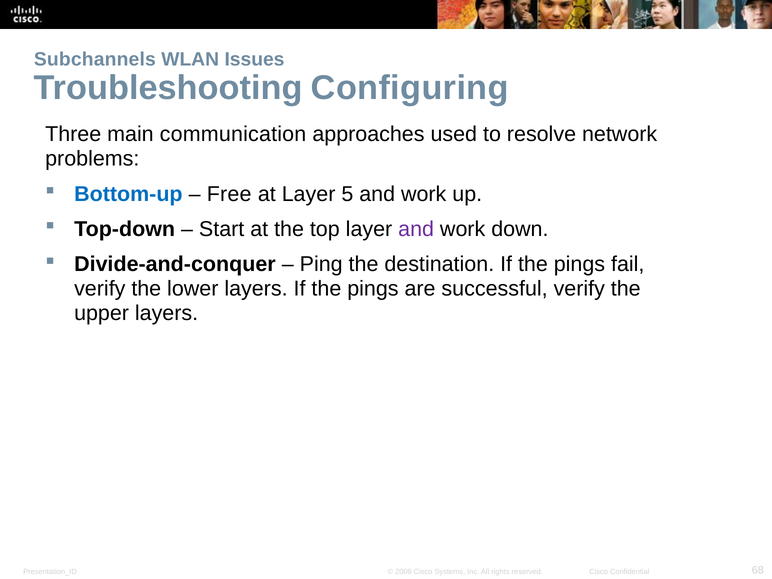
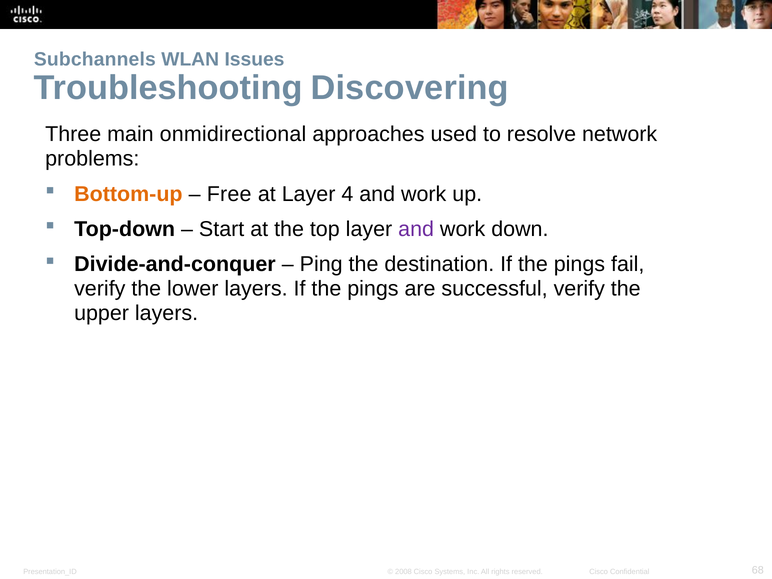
Configuring: Configuring -> Discovering (410, 88)
communication: communication -> onmidirectional (233, 134)
Bottom-up colour: blue -> orange (128, 194)
5: 5 -> 4 (347, 194)
